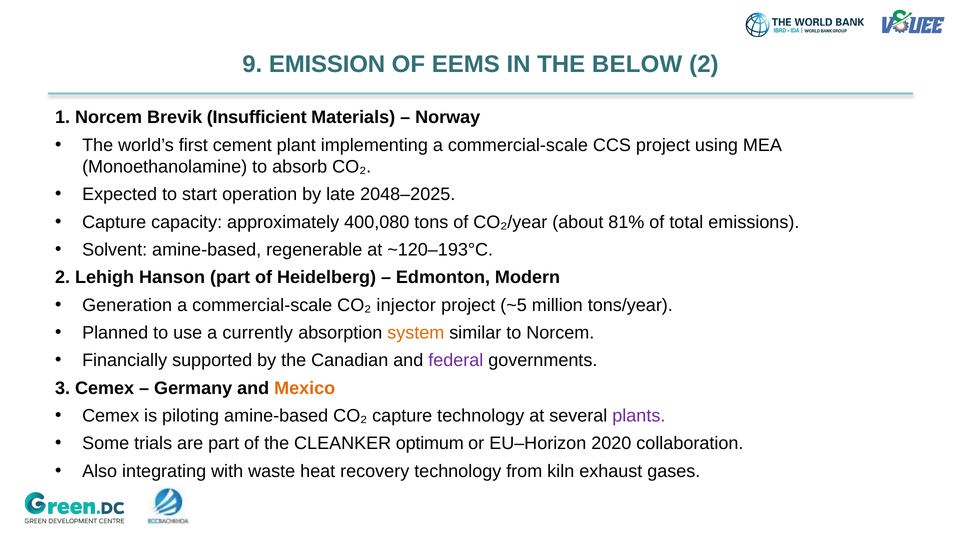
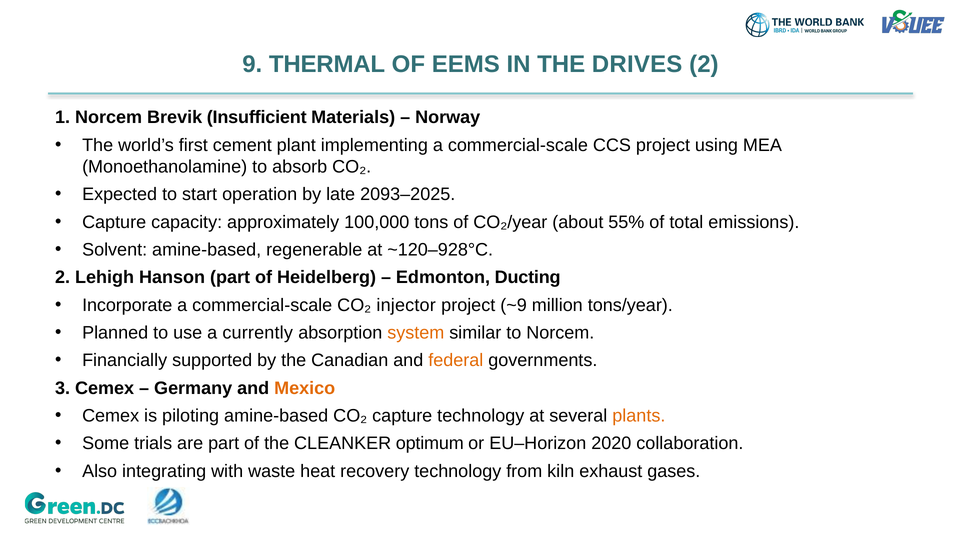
EMISSION: EMISSION -> THERMAL (327, 64)
BELOW: BELOW -> DRIVES (637, 64)
2048–2025: 2048–2025 -> 2093–2025 (408, 194)
400,080: 400,080 -> 100,000 (377, 222)
81%: 81% -> 55% (626, 222)
~120–193°C: ~120–193°C -> ~120–928°C (440, 250)
Modern: Modern -> Ducting (528, 277)
Generation: Generation -> Incorporate (127, 305)
~5: ~5 -> ~9 (514, 305)
federal colour: purple -> orange (456, 360)
plants colour: purple -> orange (639, 415)
